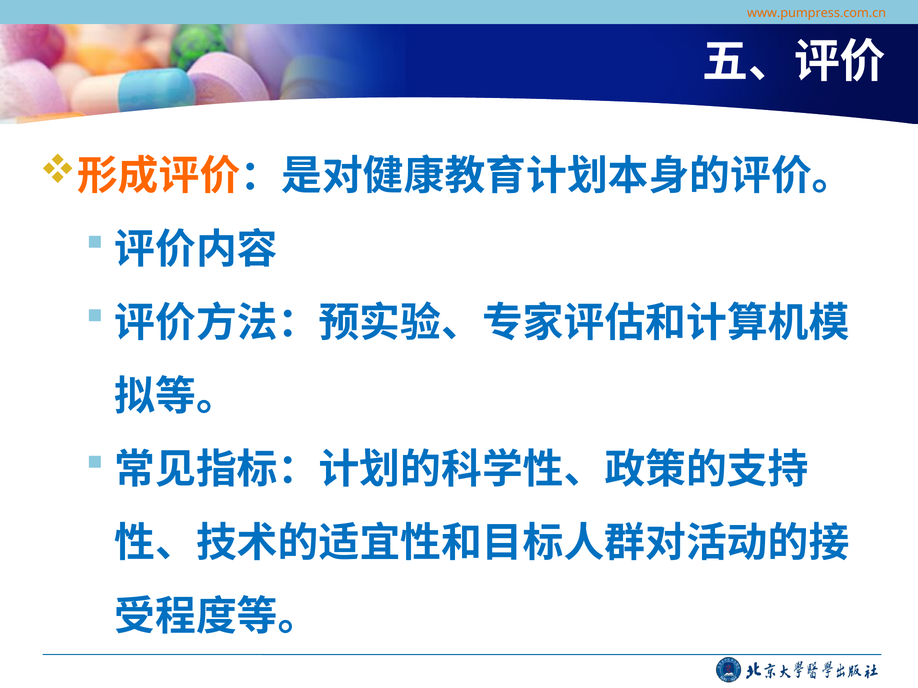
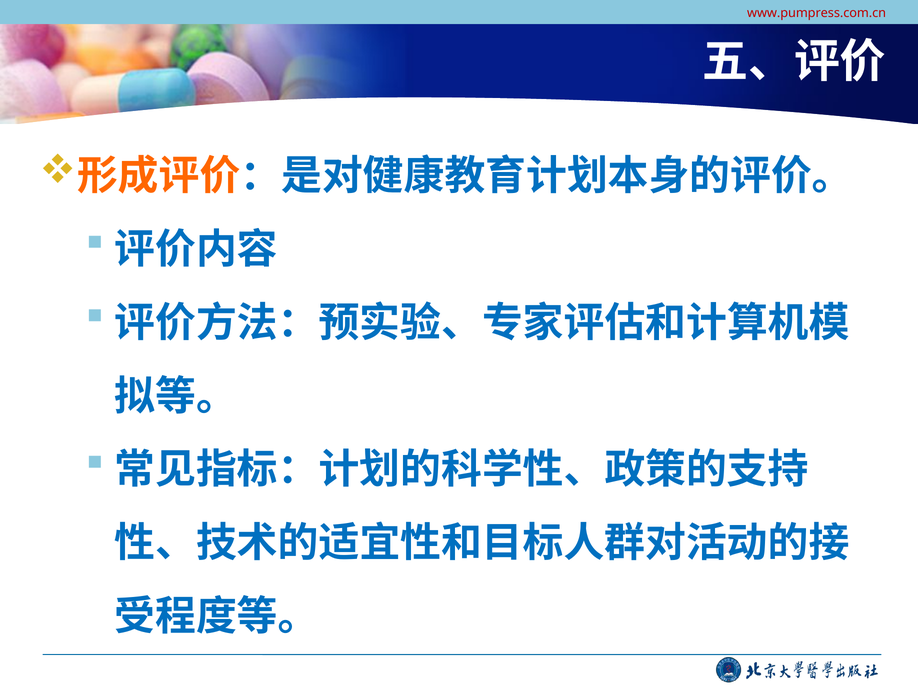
www.pumpress.com.cn colour: orange -> red (817, 13)
